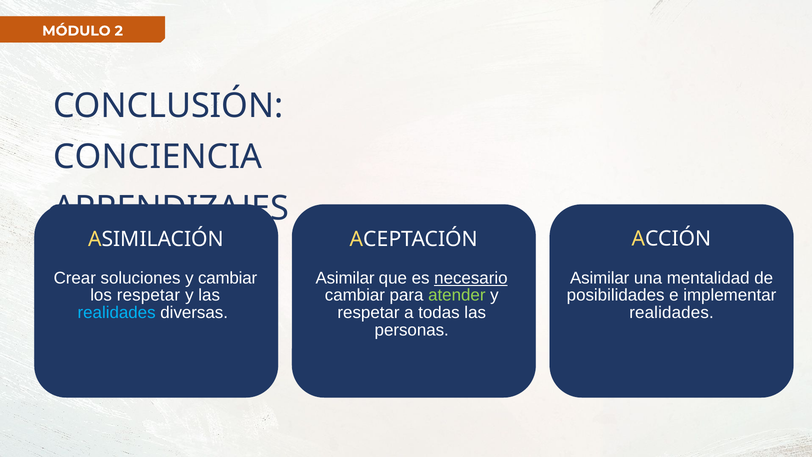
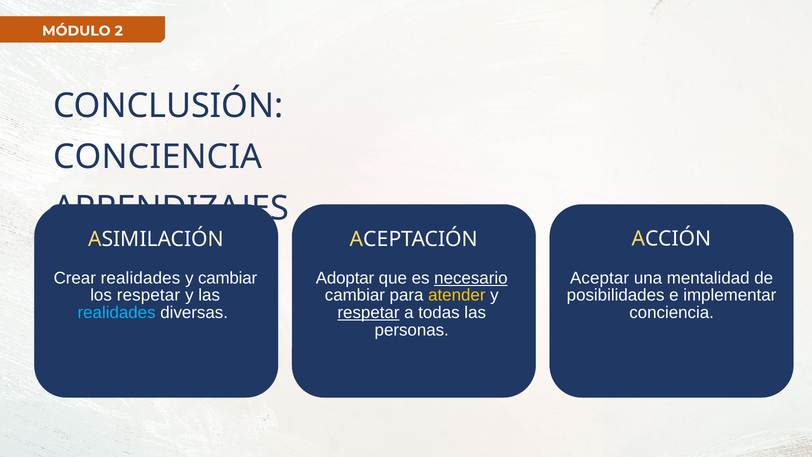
Crear soluciones: soluciones -> realidades (140, 278)
Asimilar: Asimilar -> Adoptar (345, 278)
Asimilar: Asimilar -> Aceptar (600, 278)
atender colour: light green -> yellow (457, 295)
respetar underline: none -> present (369, 313)
realidades: realidades -> conciencia (672, 313)
